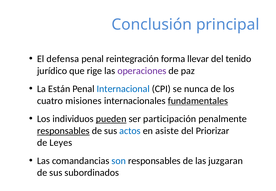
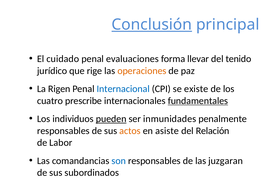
Conclusión underline: none -> present (152, 25)
defensa: defensa -> cuidado (63, 59)
reintegración: reintegración -> evaluaciones (132, 59)
operaciones colour: purple -> orange (142, 71)
Están: Están -> Rigen (59, 89)
nunca: nunca -> existe (196, 89)
misiones: misiones -> prescribe (84, 101)
participación: participación -> inmunidades (170, 119)
responsables underline: present -> none (63, 131)
actos colour: blue -> orange (130, 131)
Priorizar: Priorizar -> Relación (213, 131)
Leyes: Leyes -> Labor (61, 143)
